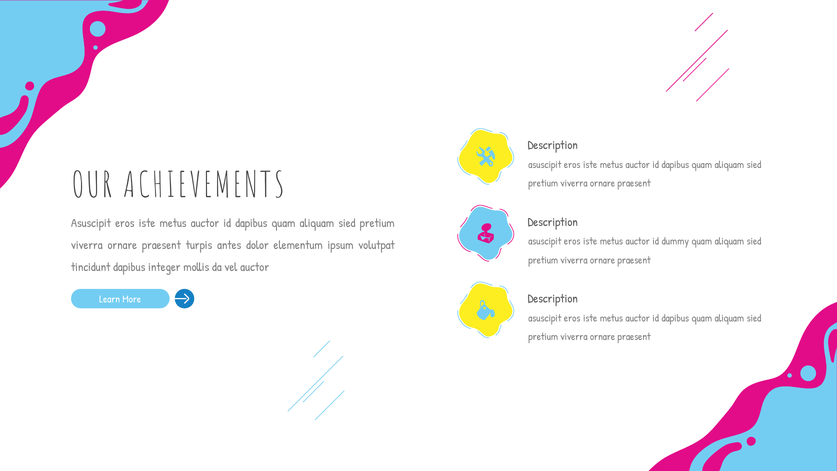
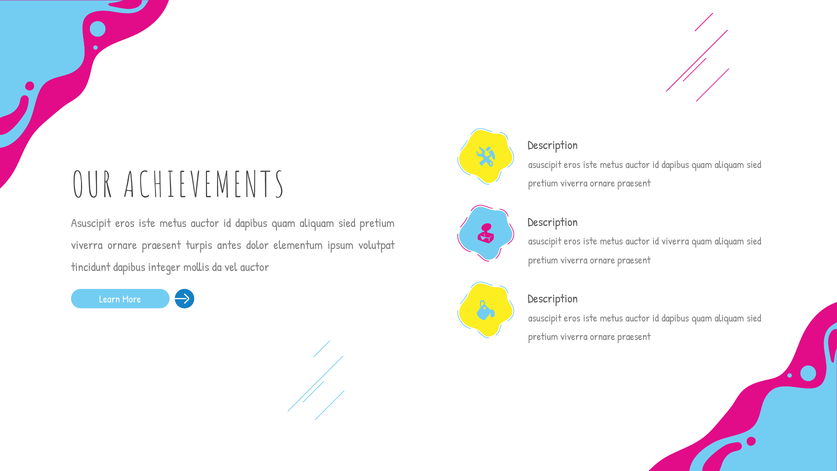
id dummy: dummy -> viverra (675, 241)
